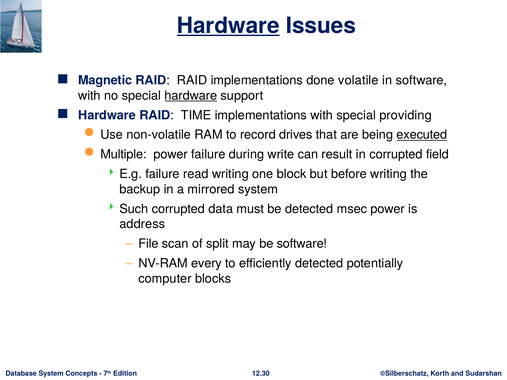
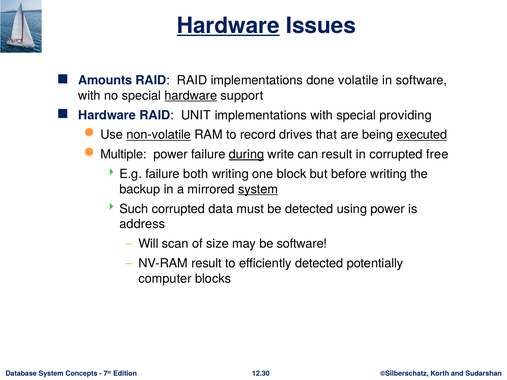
Magnetic: Magnetic -> Amounts (105, 80)
TIME: TIME -> UNIT (196, 115)
non-volatile underline: none -> present (159, 135)
during underline: none -> present (247, 155)
field: field -> free (437, 155)
read: read -> both (196, 174)
system underline: none -> present (258, 189)
msec: msec -> using (352, 209)
File: File -> Will (148, 244)
split: split -> size (217, 244)
NV-RAM every: every -> result (207, 264)
